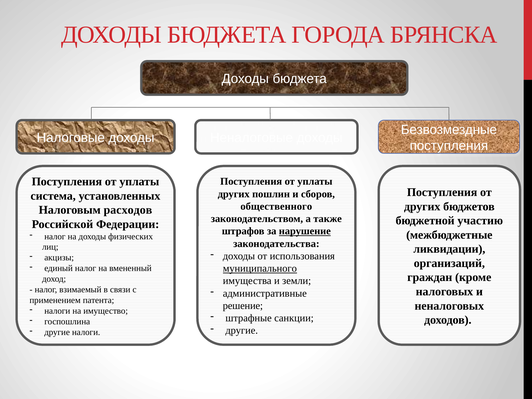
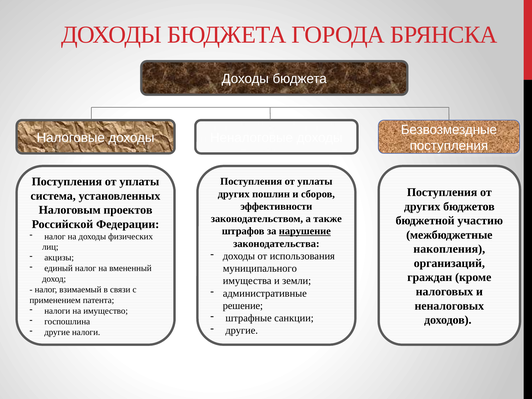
общественного: общественного -> эффективности (276, 206)
расходов: расходов -> проектов (128, 210)
ликвидации: ликвидации -> накопления (449, 249)
муниципального underline: present -> none (260, 268)
